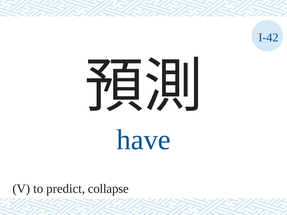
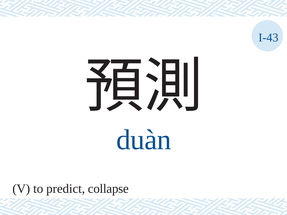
I-42: I-42 -> I-43 (268, 38)
have: have -> duàn (144, 140)
